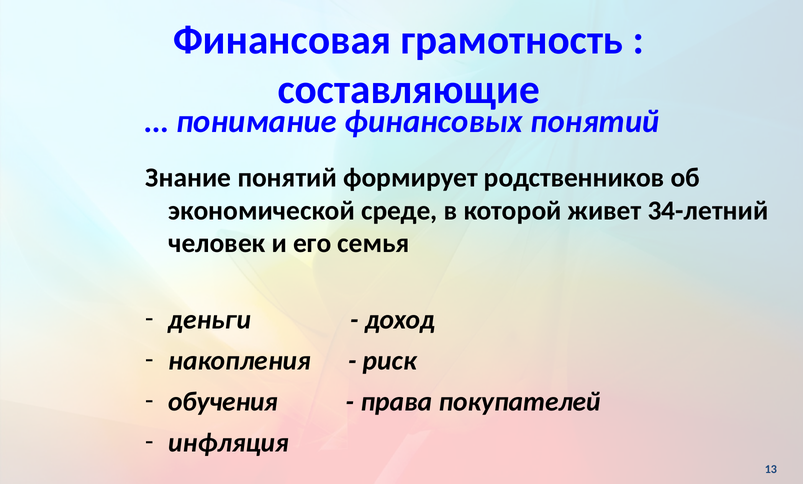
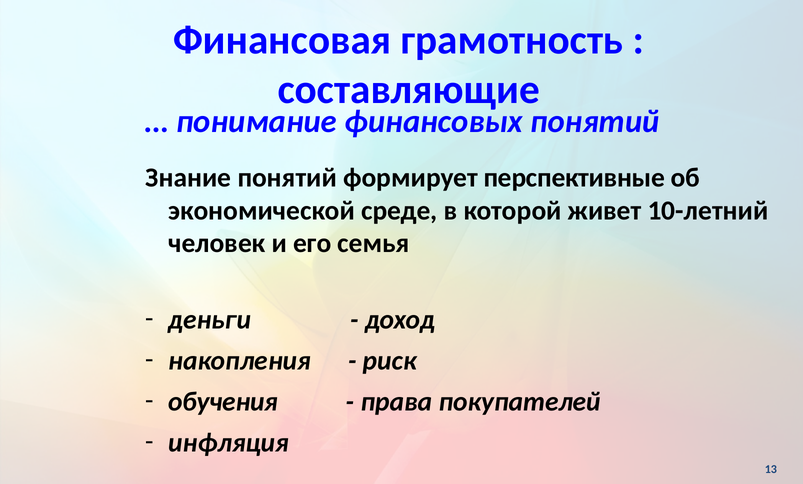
родственников: родственников -> перспективные (574, 178)
34-летний: 34-летний -> 10-летний (708, 211)
